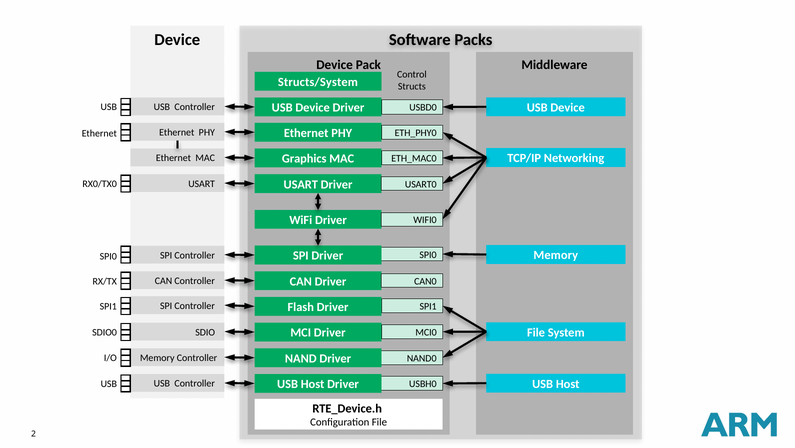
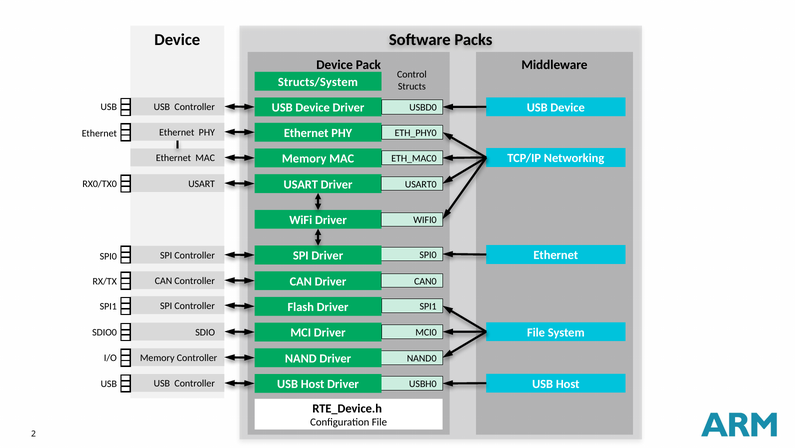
Graphics: Graphics -> Memory (304, 159)
Memory: Memory -> Ethernet (556, 255)
